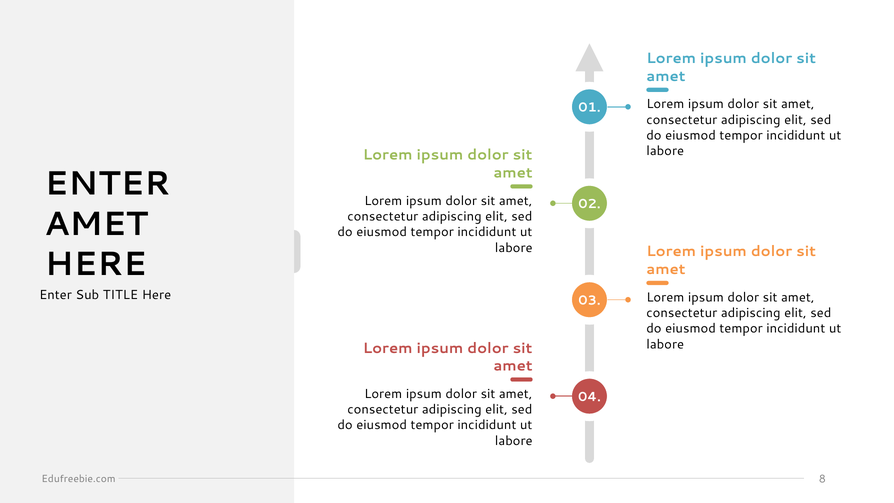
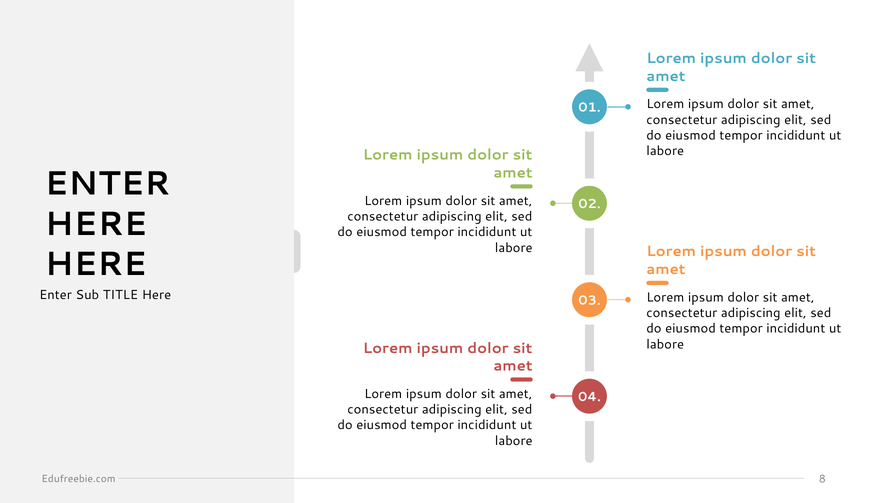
AMET: AMET -> HERE (96, 224)
